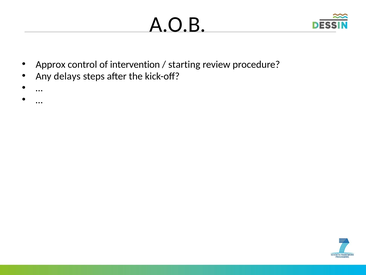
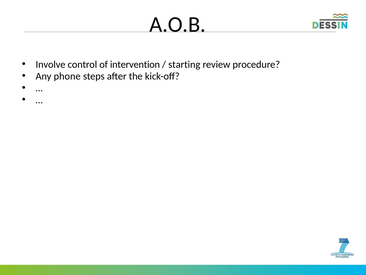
Approx: Approx -> Involve (51, 64)
delays: delays -> phone (67, 76)
